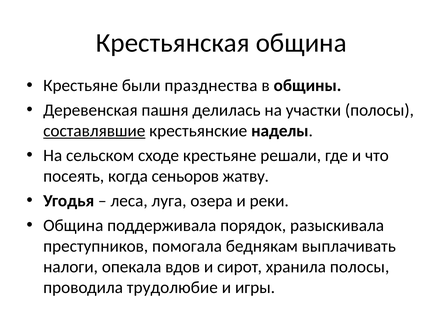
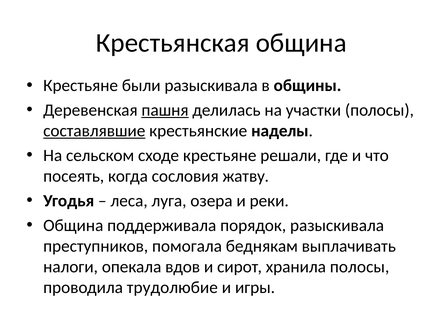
были празднества: празднества -> разыскивала (211, 86)
пашня underline: none -> present (165, 110)
сеньоров: сеньоров -> сословия (185, 176)
